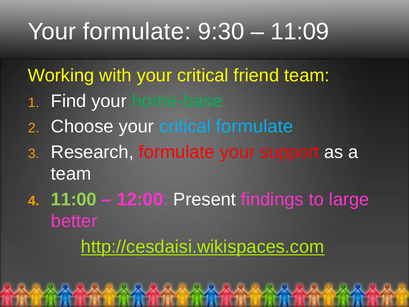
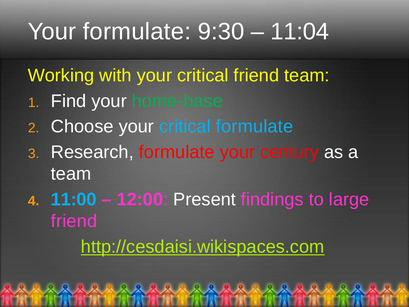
11:09: 11:09 -> 11:04 (300, 32)
support: support -> century (290, 152)
11:00 colour: light green -> light blue (74, 199)
better: better -> friend (74, 221)
